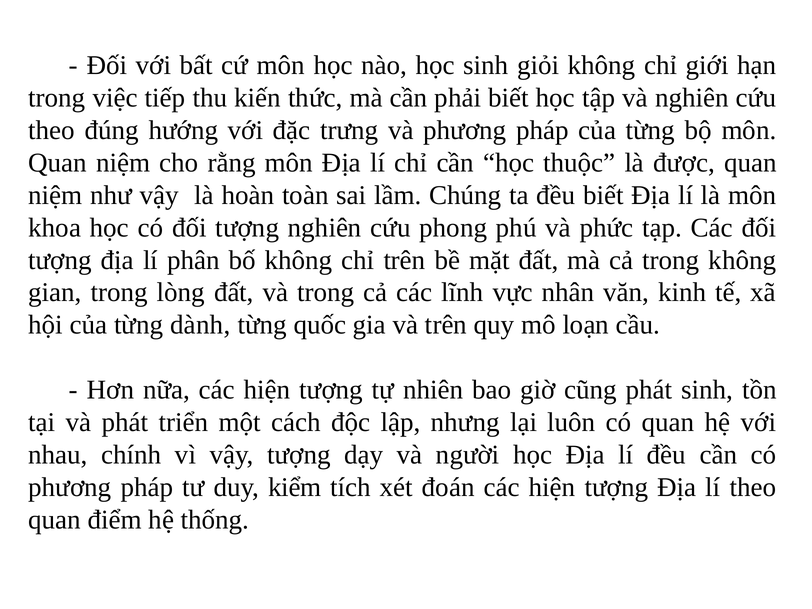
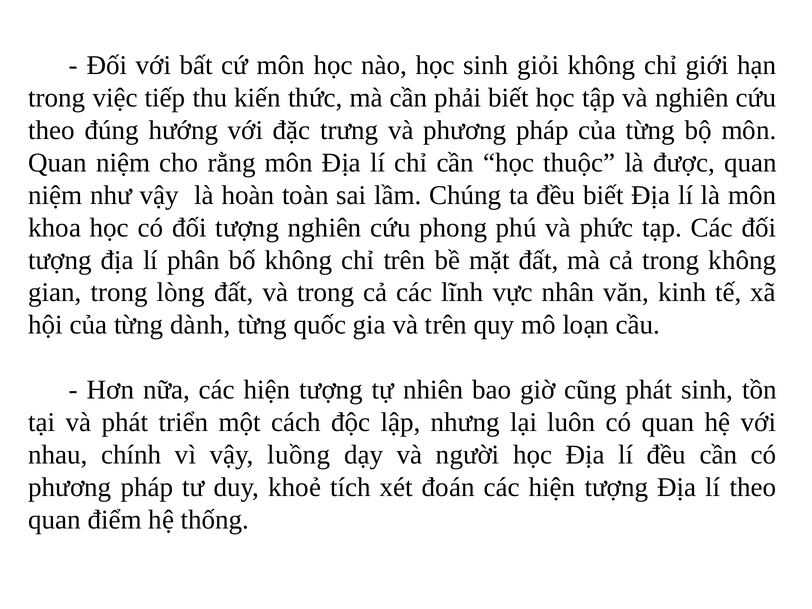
vậy tượng: tượng -> luồng (299, 455)
kiểm: kiểm -> khoẻ (295, 487)
